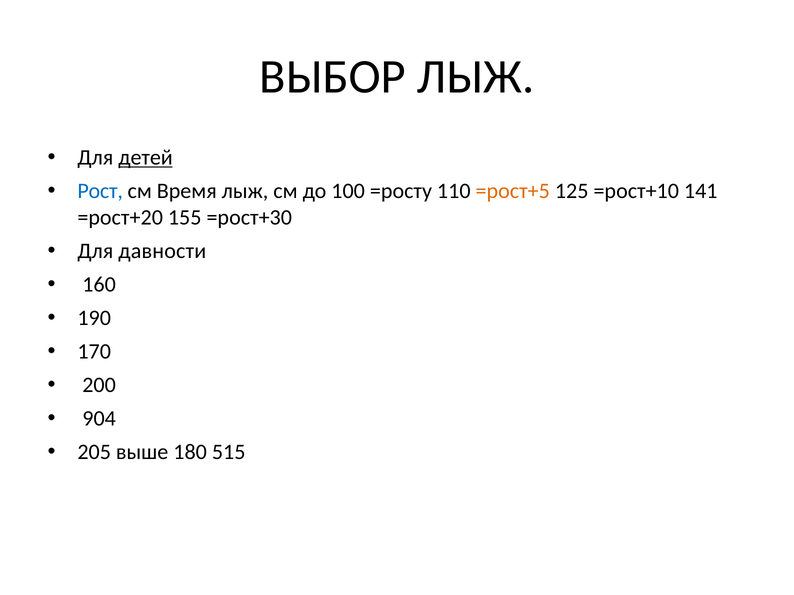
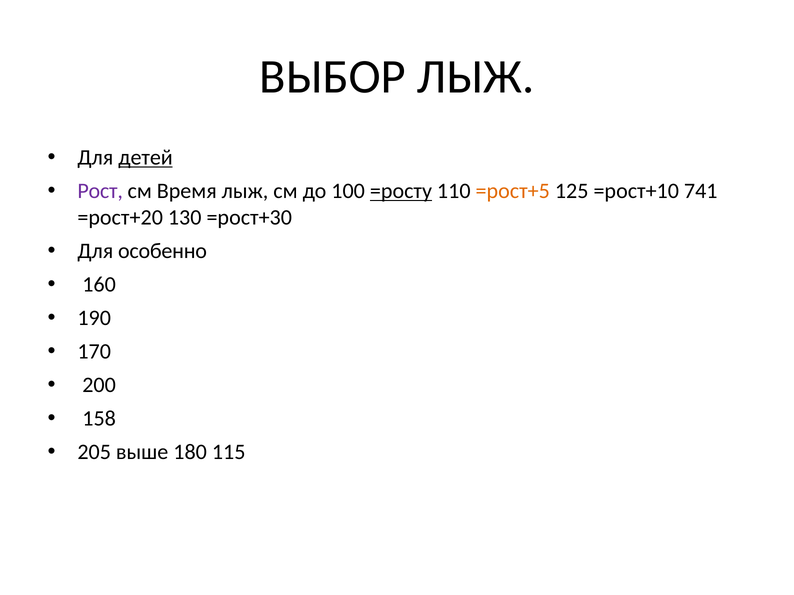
Рост colour: blue -> purple (100, 191)
=росту underline: none -> present (401, 191)
141: 141 -> 741 (701, 191)
155: 155 -> 130 (185, 218)
давности: давности -> особенно (162, 251)
904: 904 -> 158 (99, 419)
515: 515 -> 115 (229, 453)
